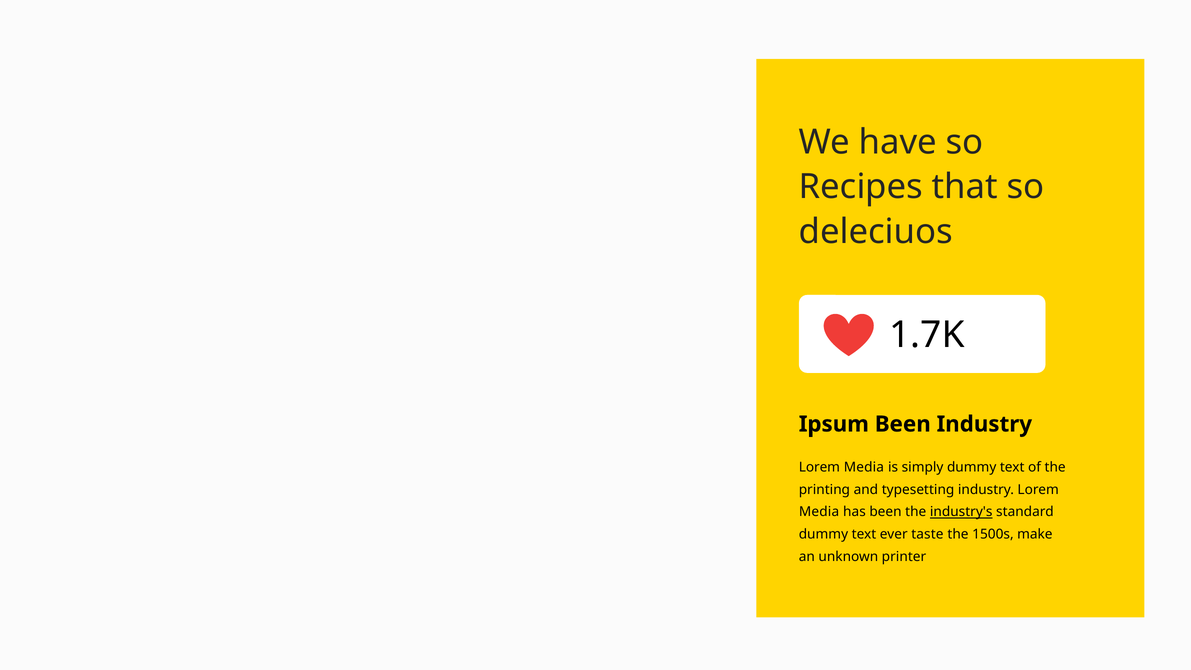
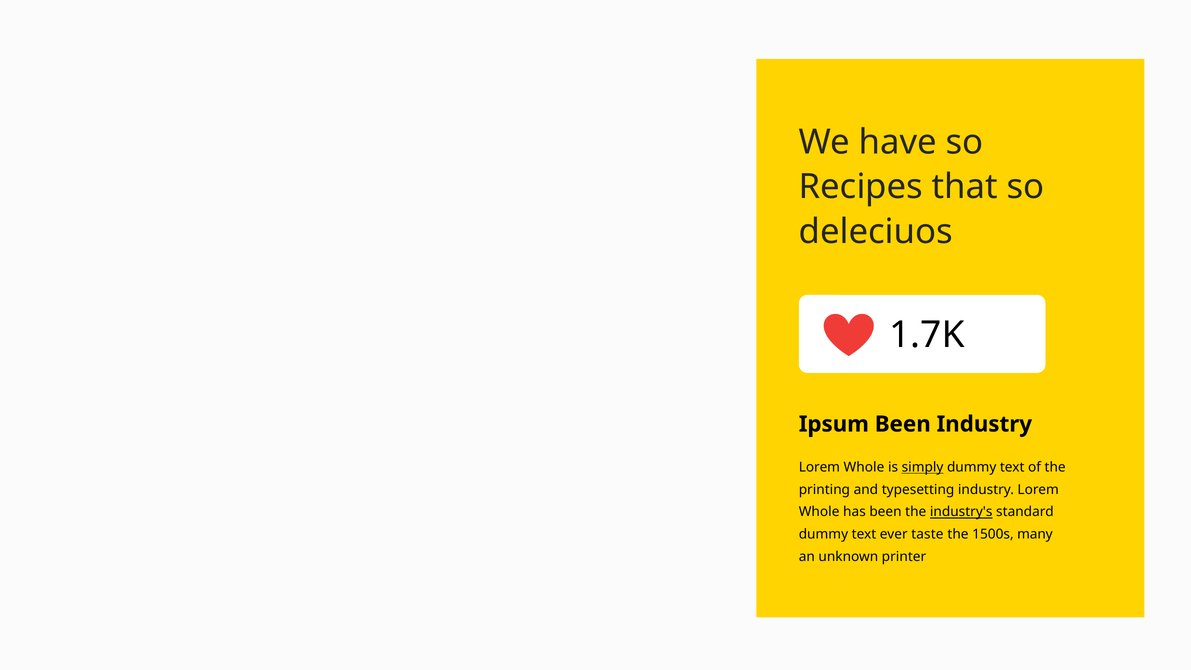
Media: Media -> Whole (864, 467)
simply underline: none -> present (923, 467)
Media: Media -> Whole (819, 512)
make: make -> many (1035, 534)
